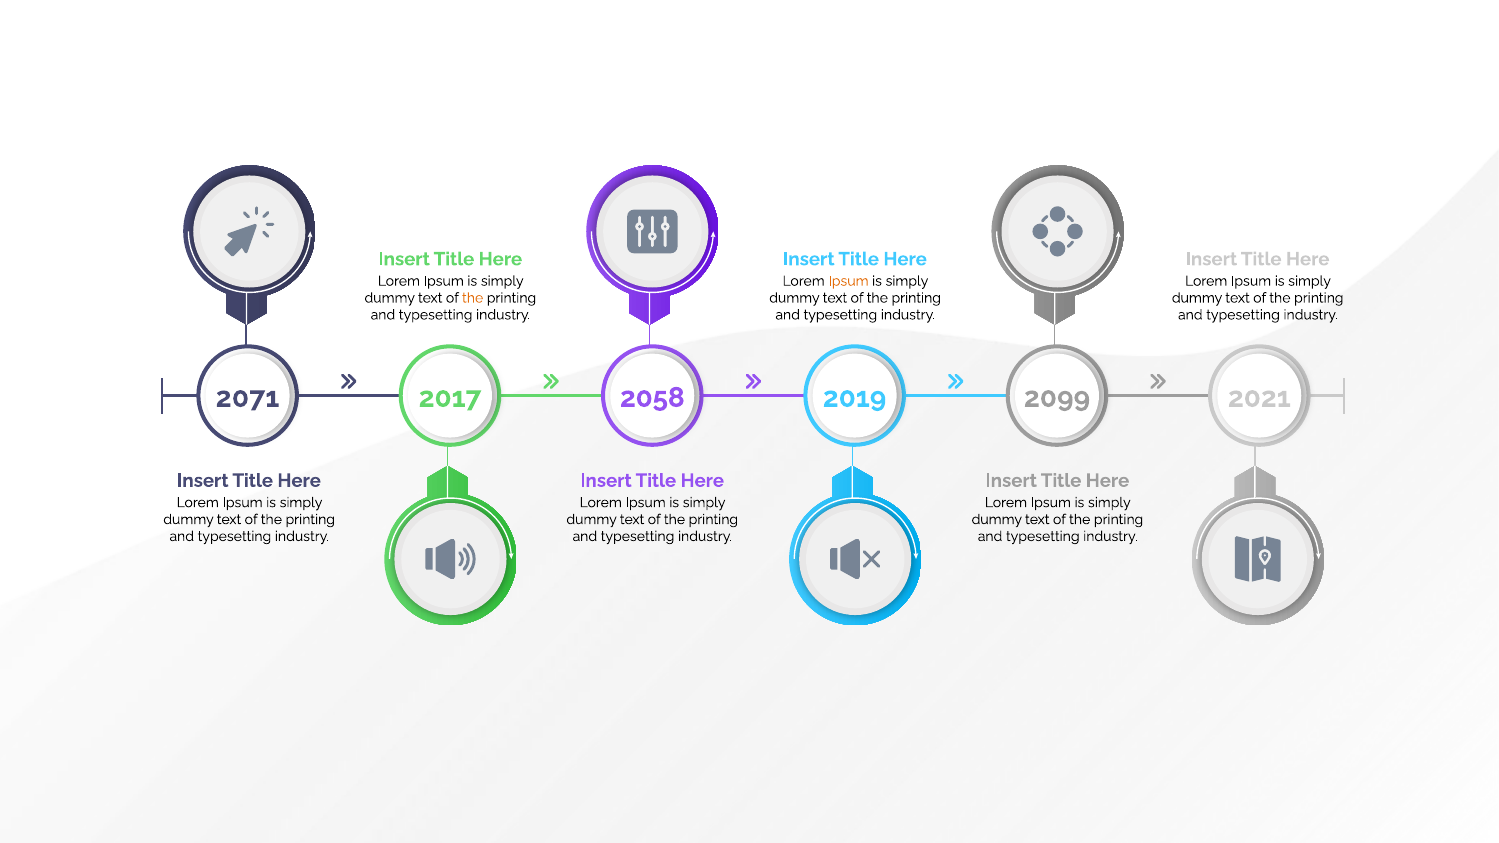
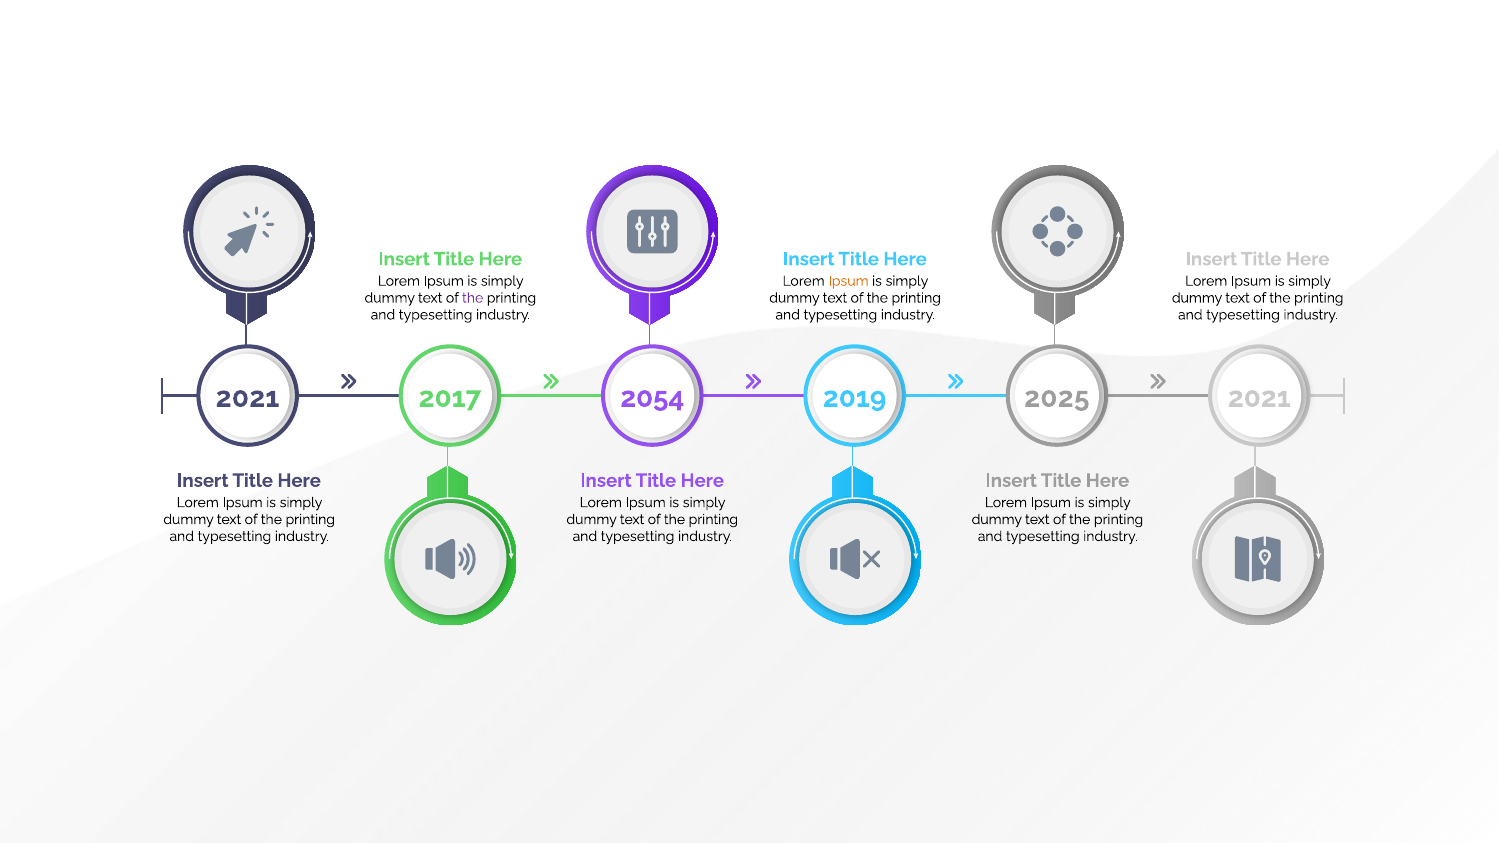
the colour: orange -> purple (473, 298)
2071: 2071 -> 2021 (248, 398)
2058: 2058 -> 2054 (652, 398)
2099: 2099 -> 2025 (1057, 398)
